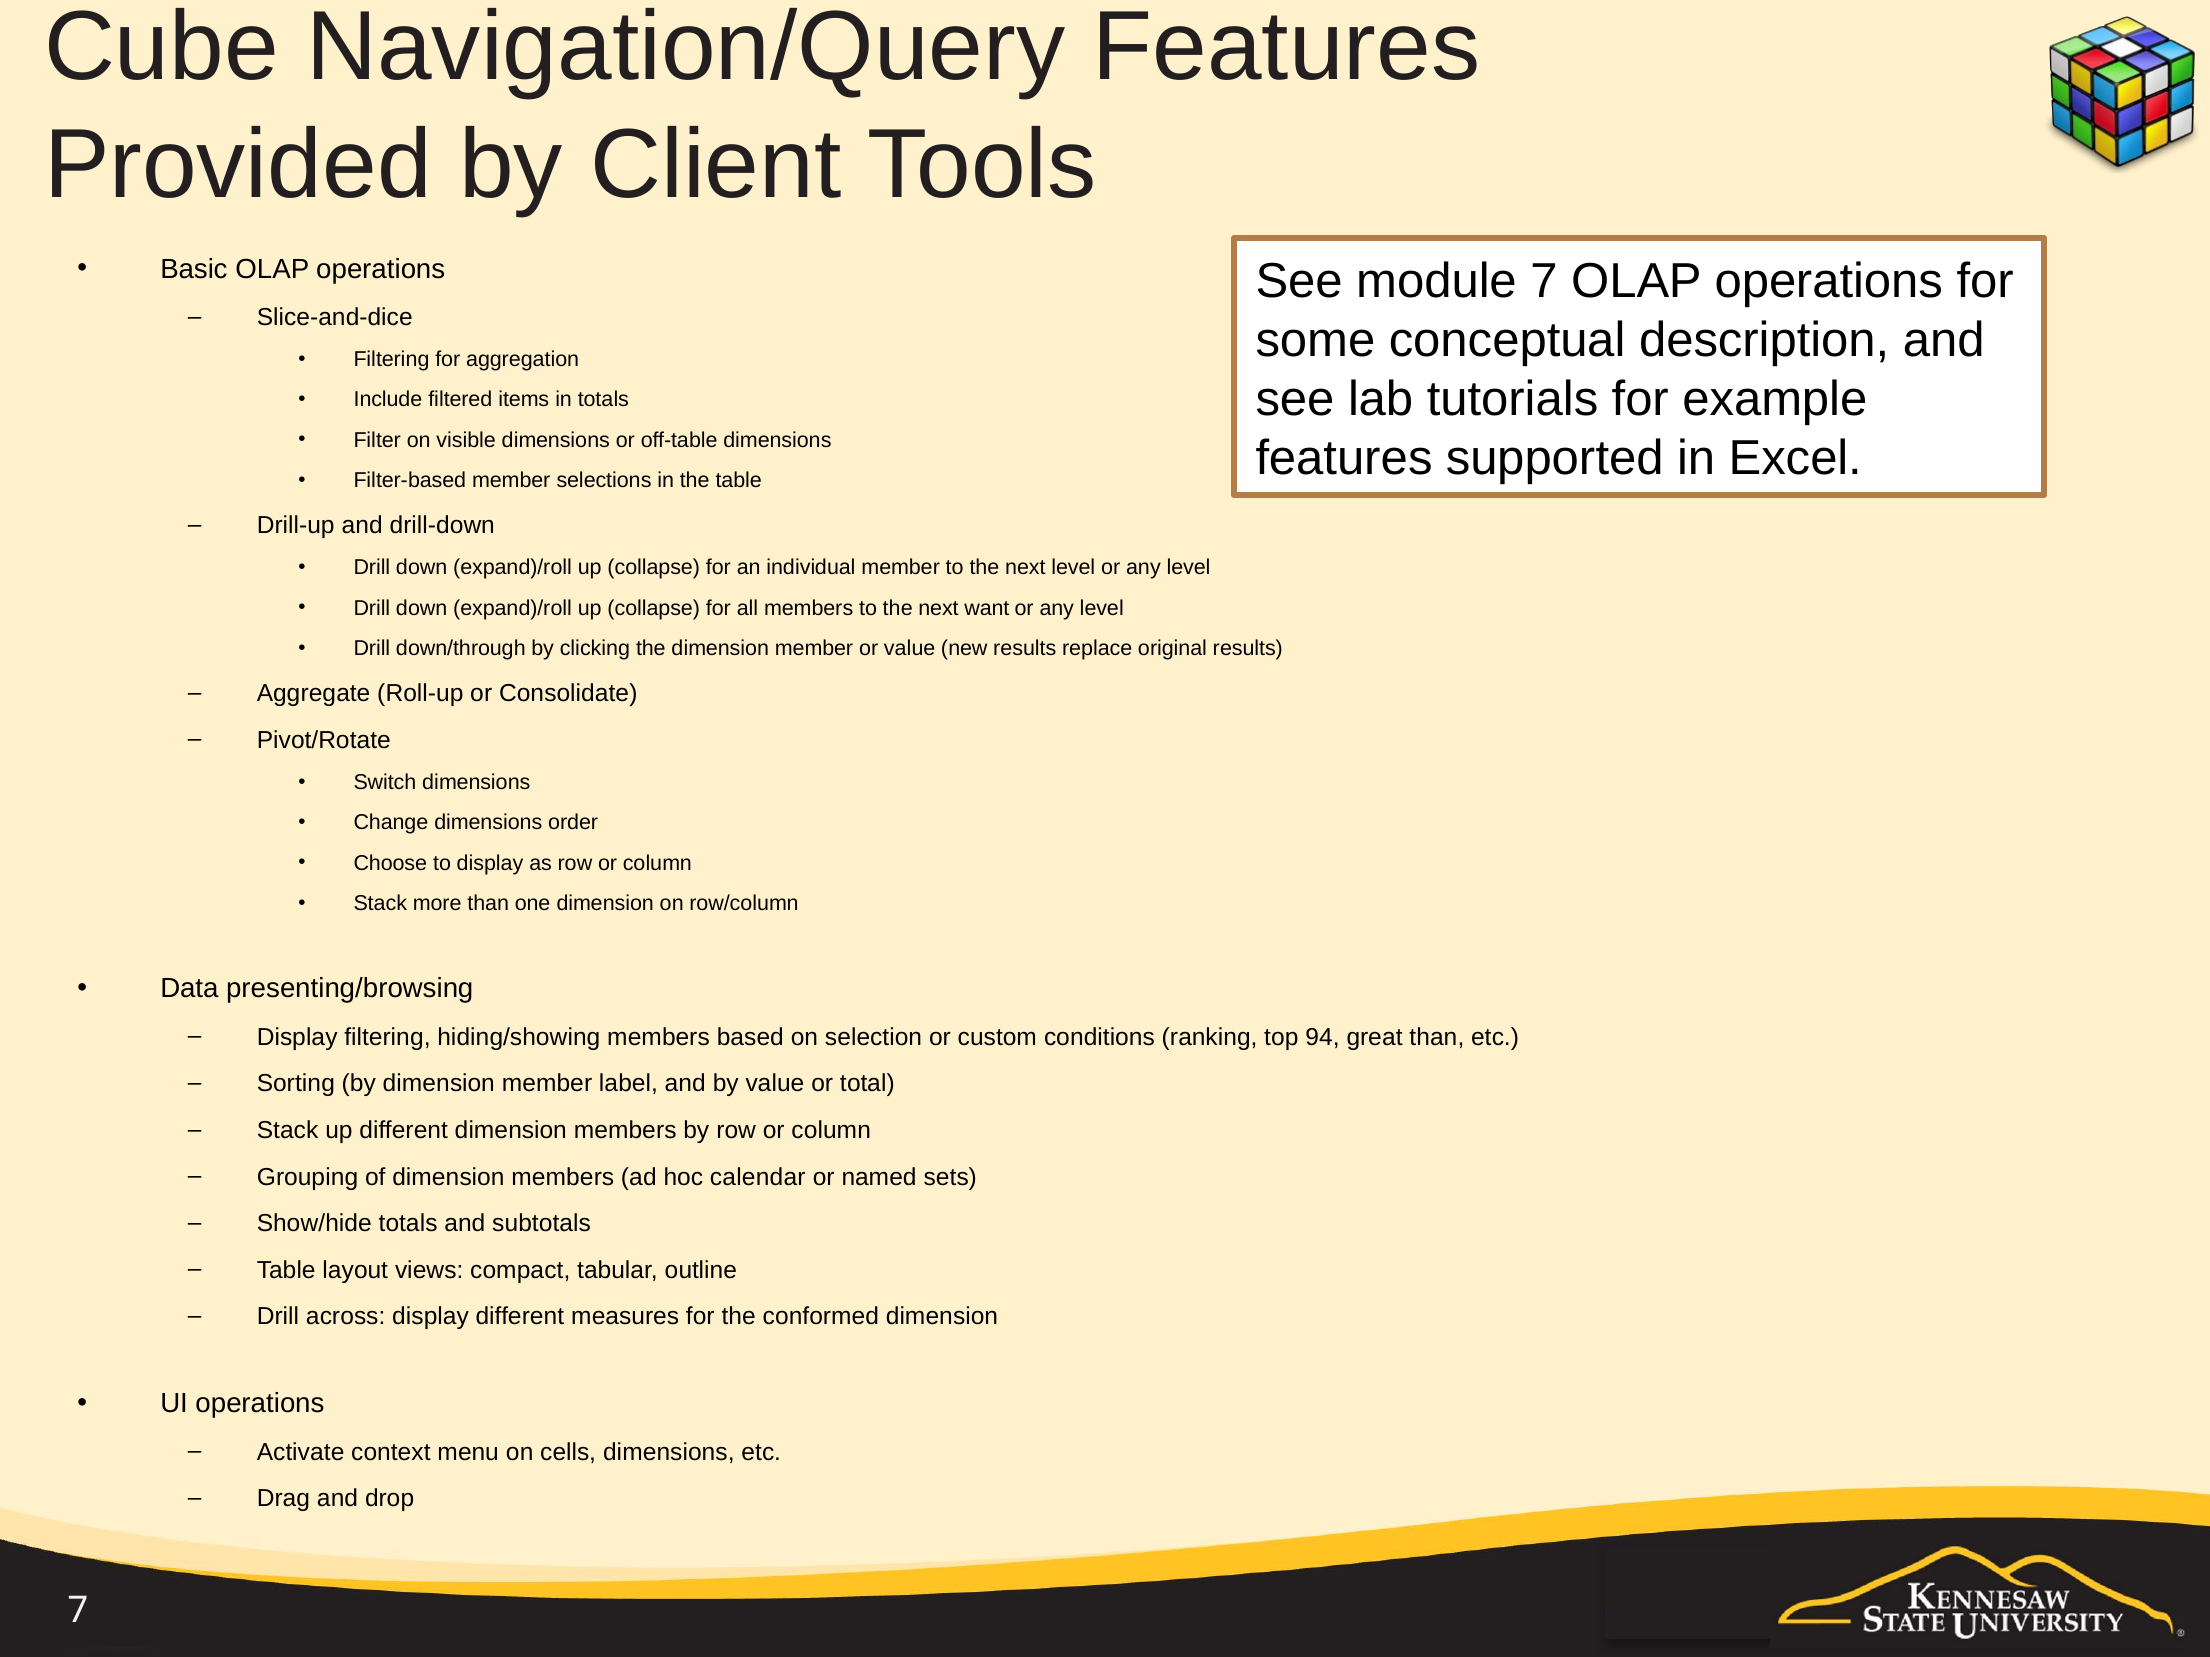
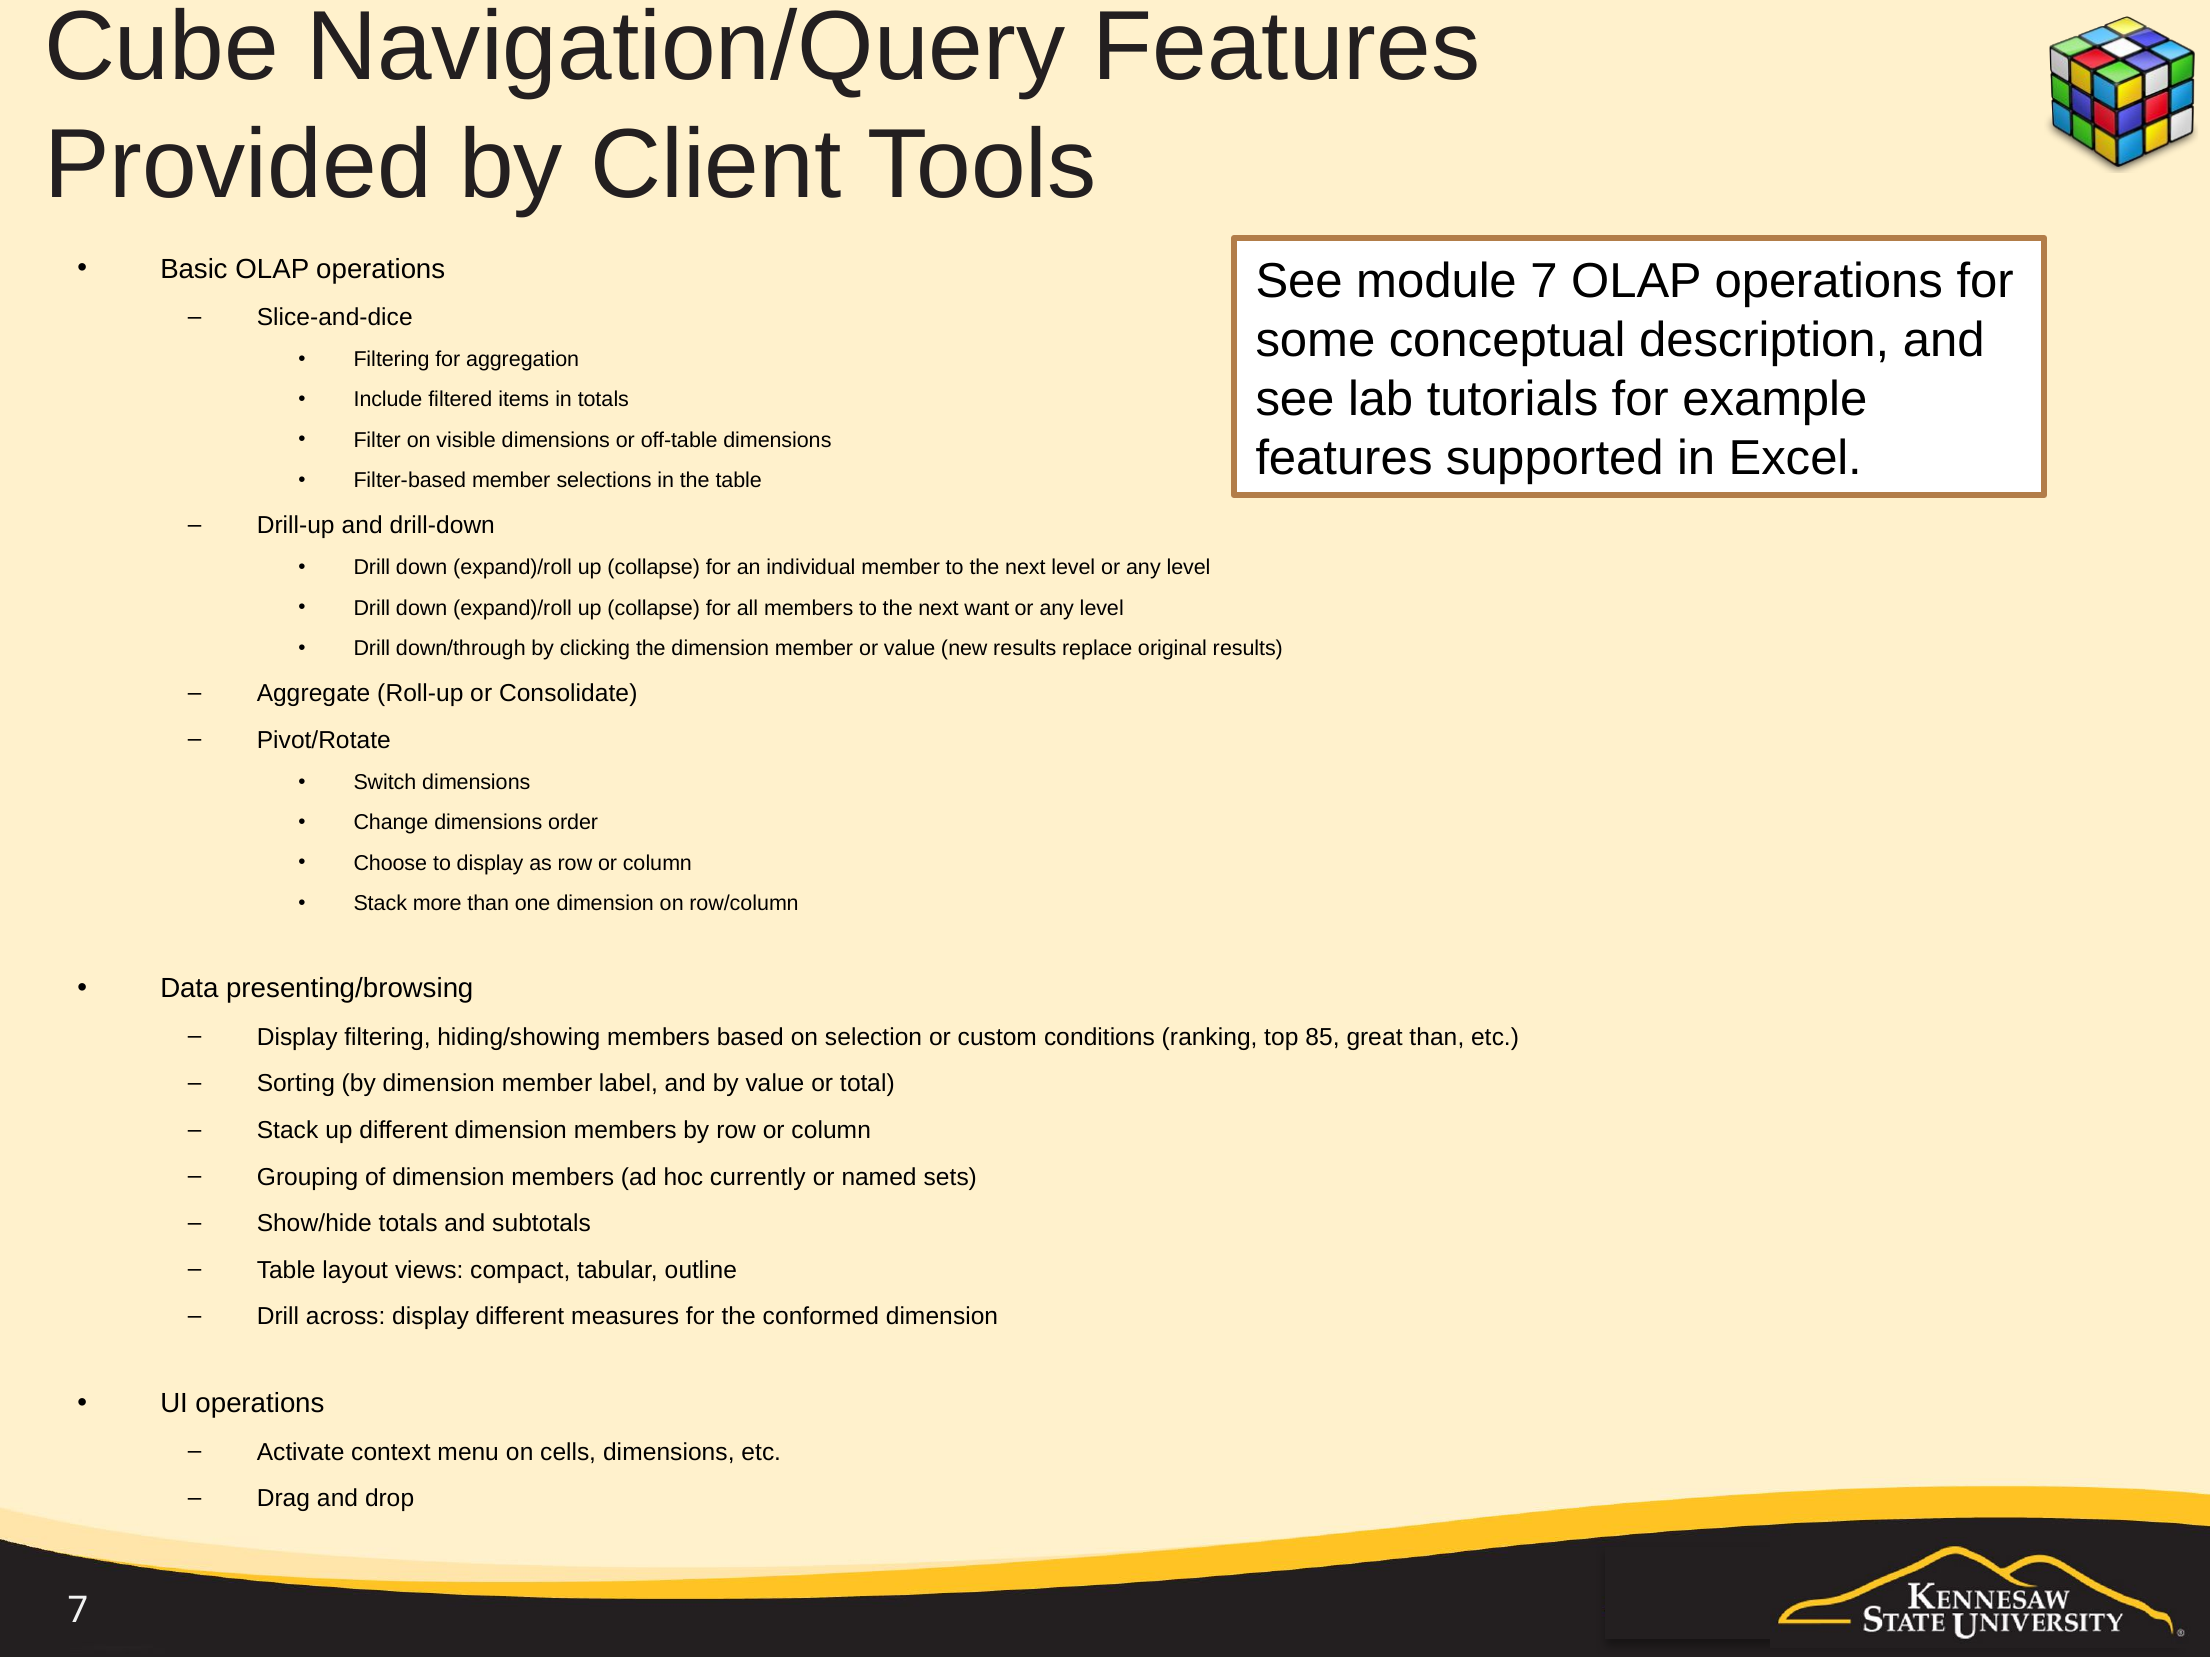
94: 94 -> 85 (1323, 1037)
calendar: calendar -> currently (758, 1177)
